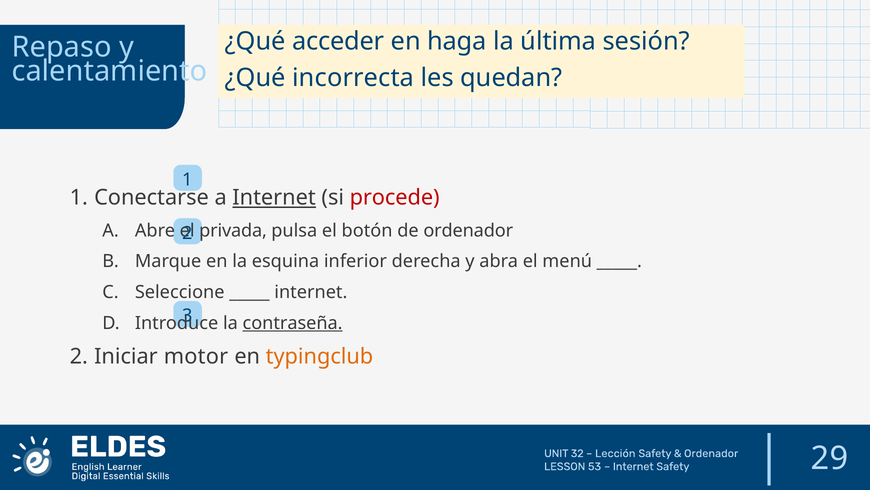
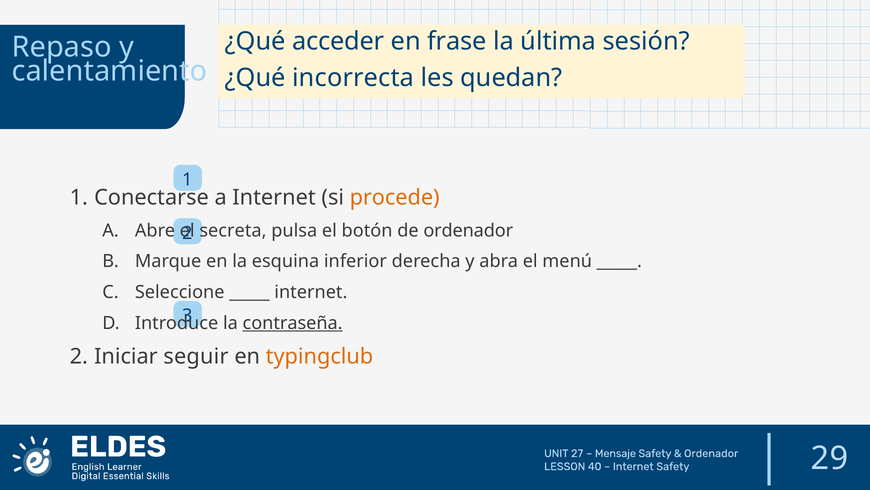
haga: haga -> frase (457, 41)
Internet underline: present -> none (274, 198)
procede colour: red -> orange (395, 198)
privada: privada -> secreta (233, 230)
motor: motor -> seguir (196, 356)
32: 32 -> 27 (577, 453)
Lección: Lección -> Mensaje (615, 453)
53: 53 -> 40 (595, 466)
